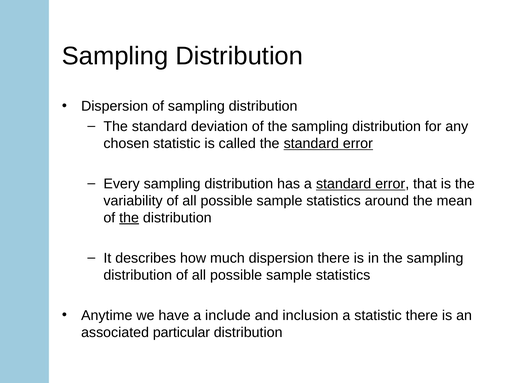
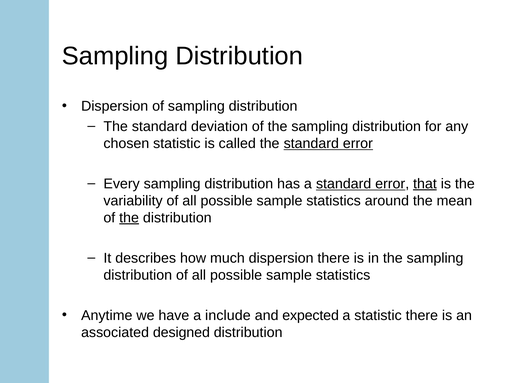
that underline: none -> present (425, 184)
inclusion: inclusion -> expected (311, 316)
particular: particular -> designed (181, 333)
